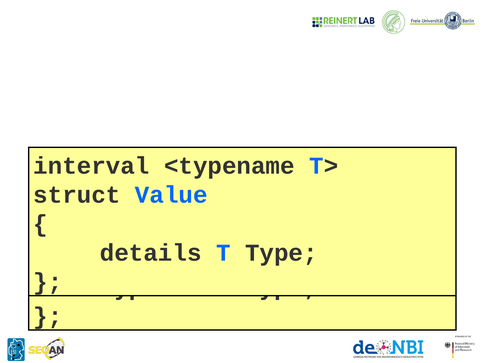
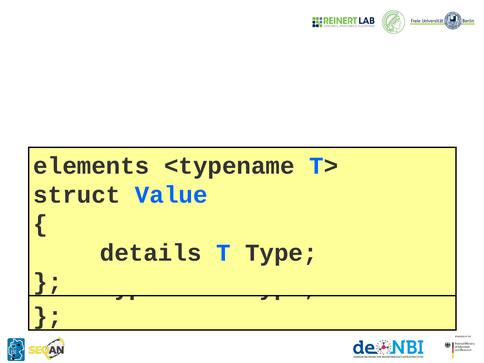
interval: interval -> elements (91, 166)
